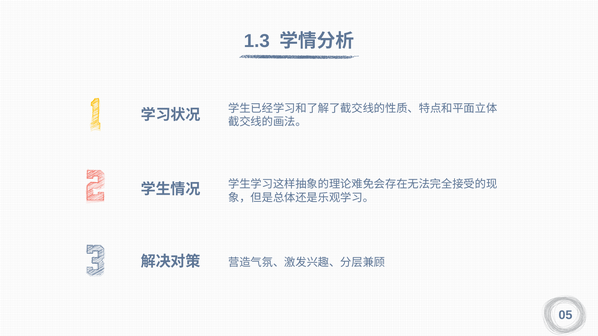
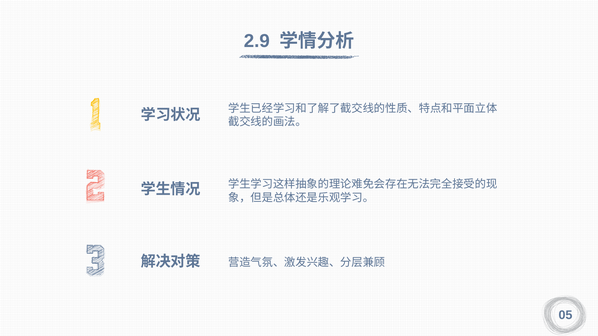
1.3: 1.3 -> 2.9 (257, 41)
